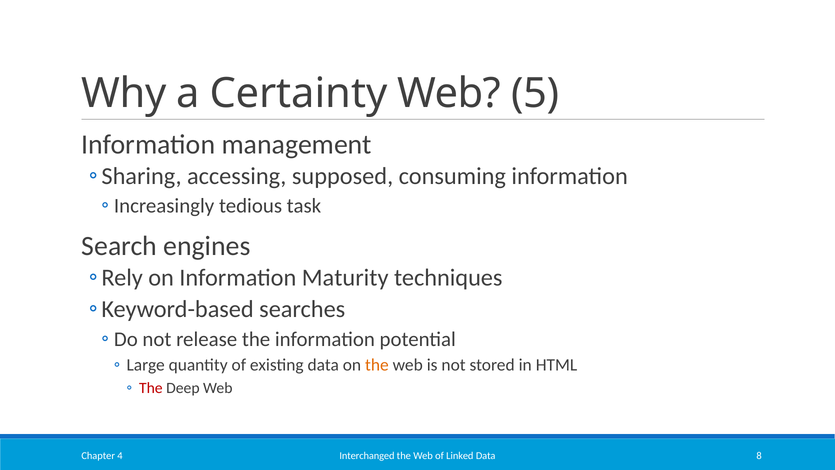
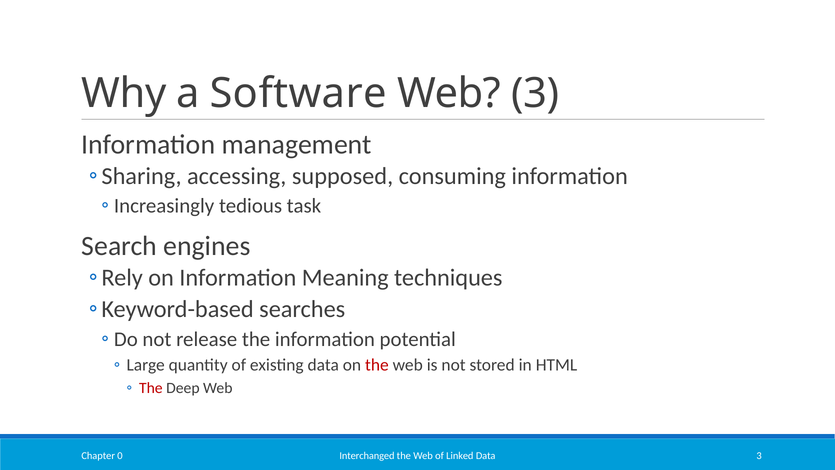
Certainty: Certainty -> Software (298, 94)
Web 5: 5 -> 3 (535, 94)
Maturity: Maturity -> Meaning (345, 278)
the colour: orange -> red (377, 365)
Data 8: 8 -> 3 (759, 456)
4: 4 -> 0 (120, 456)
